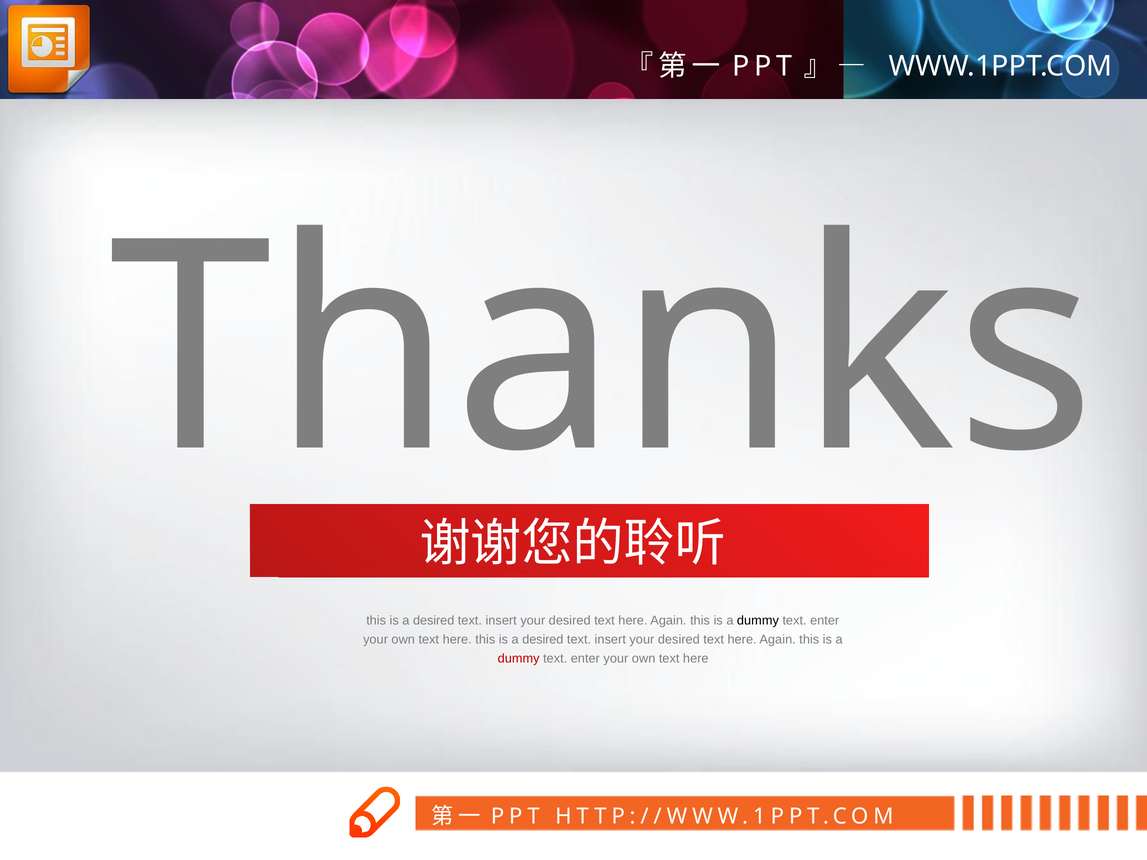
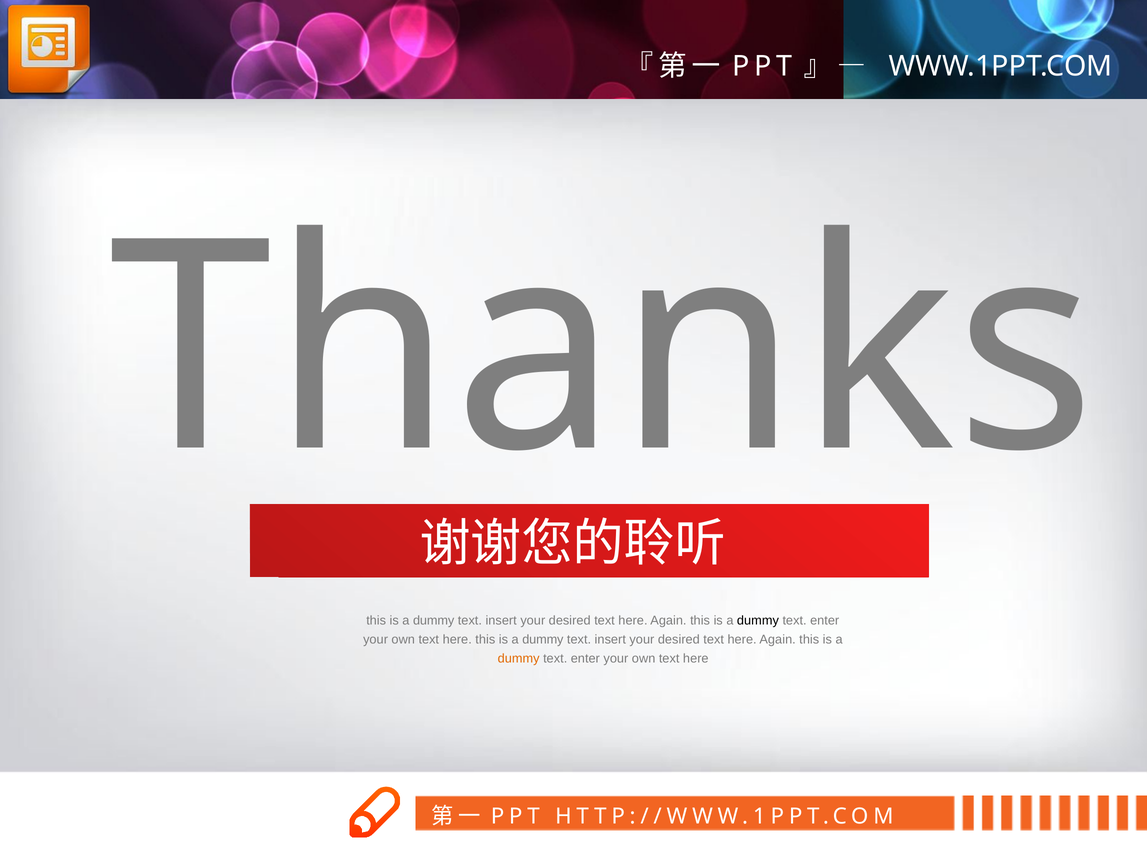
desired: desired -> dummy (434, 621)
desired: desired -> dummy (543, 640)
dummy colour: red -> orange (519, 659)
